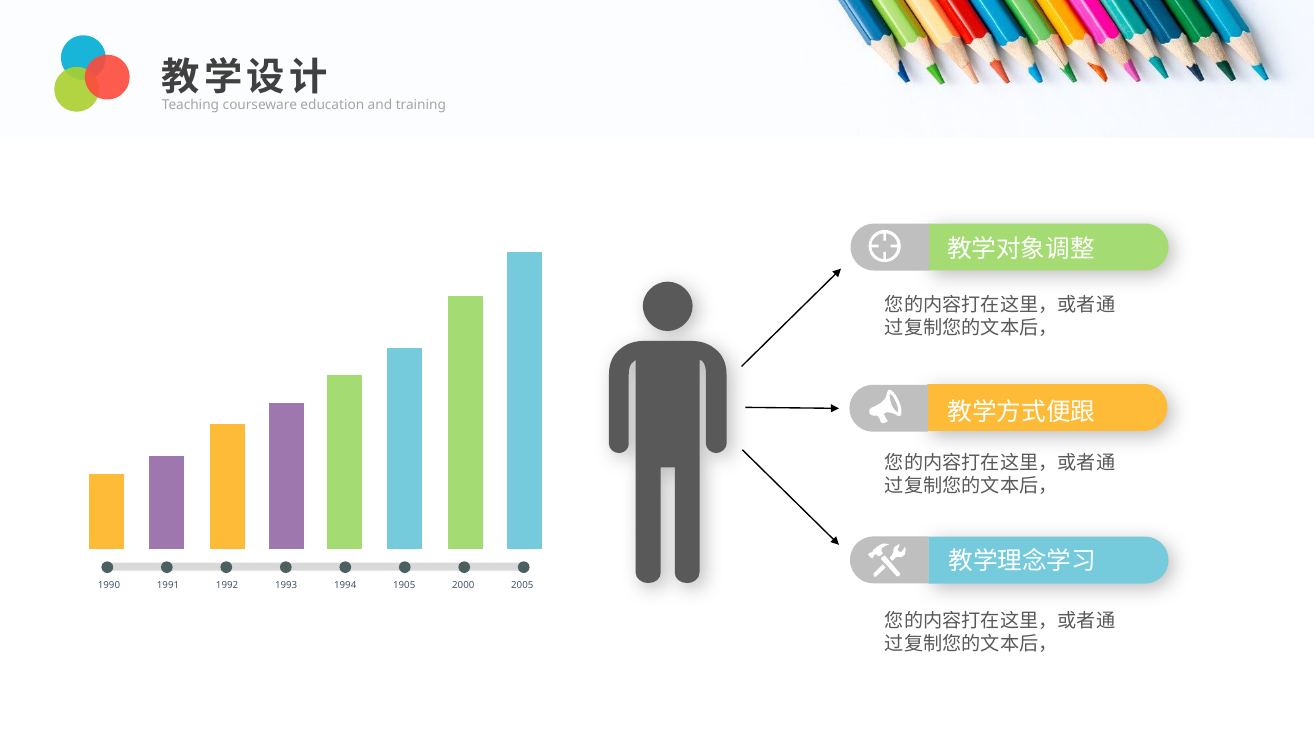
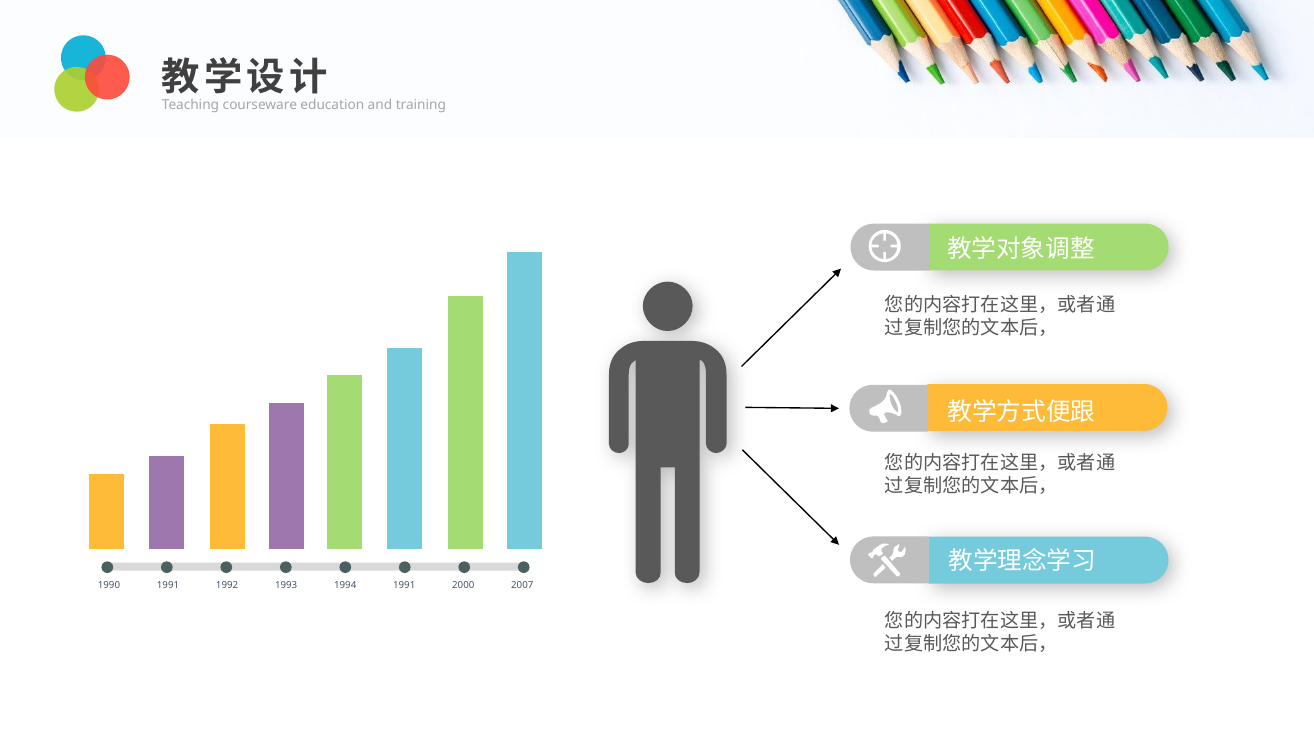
1905: 1905 -> 1991 (404, 585)
2005: 2005 -> 2007 (522, 585)
